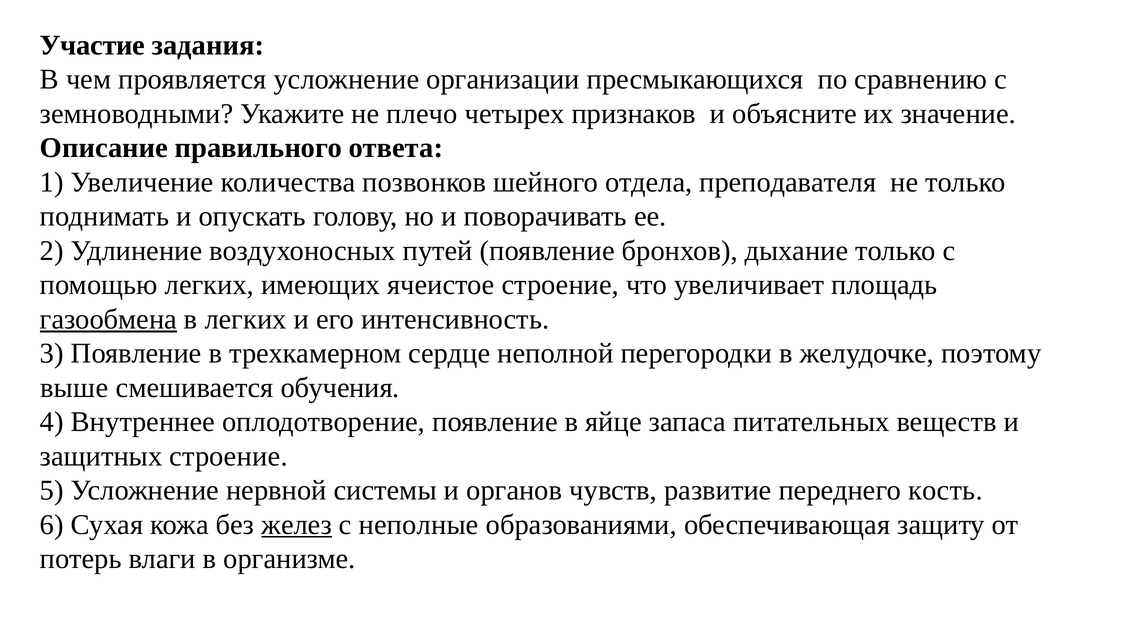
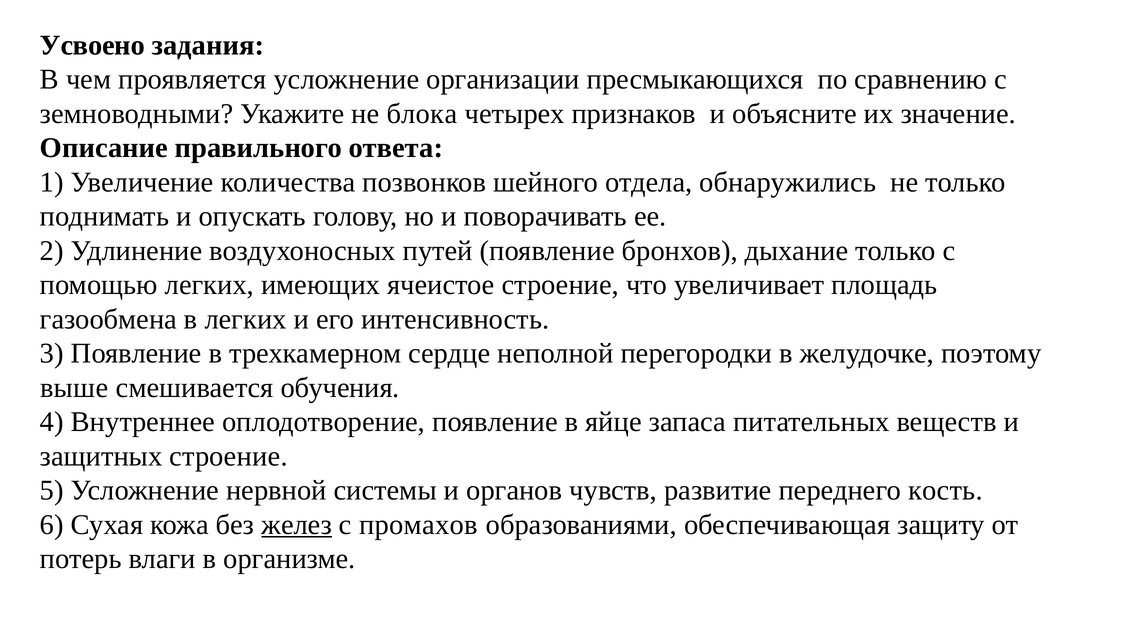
Участие: Участие -> Усвоено (92, 45)
плечо: плечо -> блока (422, 114)
преподавателя: преподавателя -> обнаружились (788, 182)
газообмена underline: present -> none (108, 319)
неполные: неполные -> промахов (419, 525)
